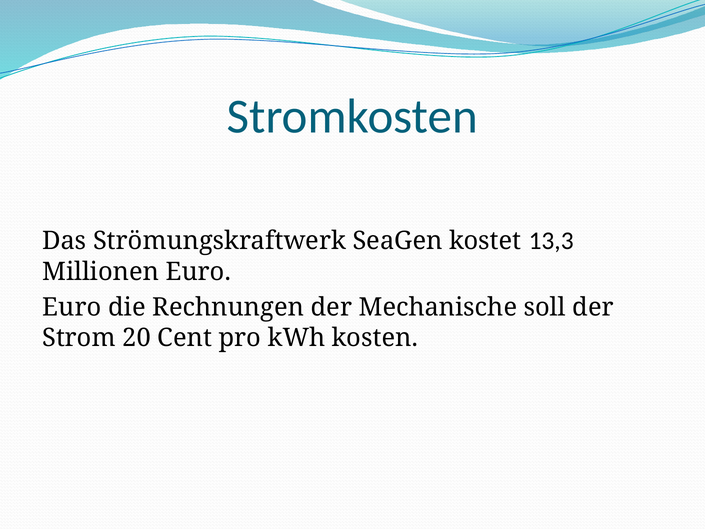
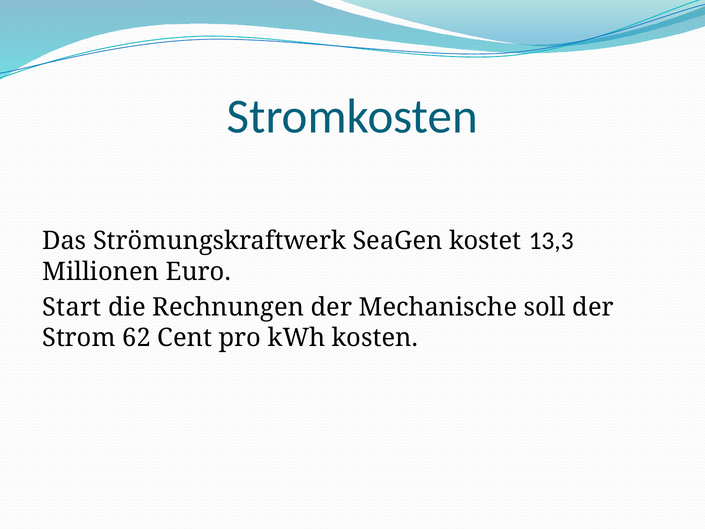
Euro: Euro -> Start (72, 307)
20: 20 -> 62 (137, 338)
